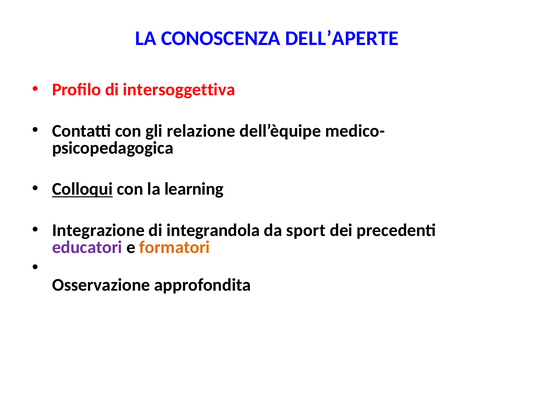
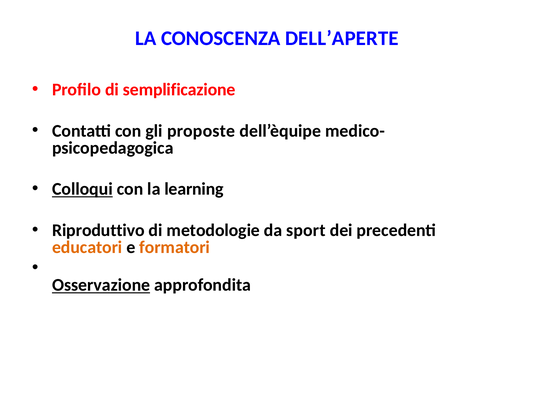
intersoggettiva: intersoggettiva -> semplificazione (179, 90)
relazione: relazione -> proposte (201, 131)
Integrazione: Integrazione -> Riproduttivo (98, 231)
integrandola: integrandola -> metodologie (213, 231)
educatori colour: purple -> orange (87, 248)
Osservazione underline: none -> present (101, 285)
